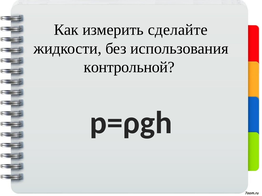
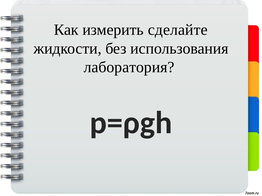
контрольной: контрольной -> лаборатория (129, 67)
